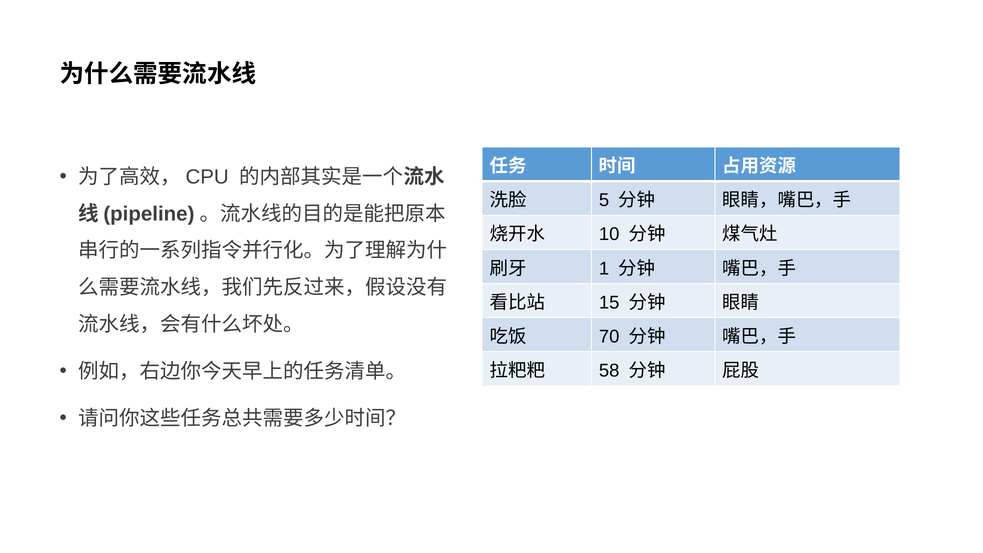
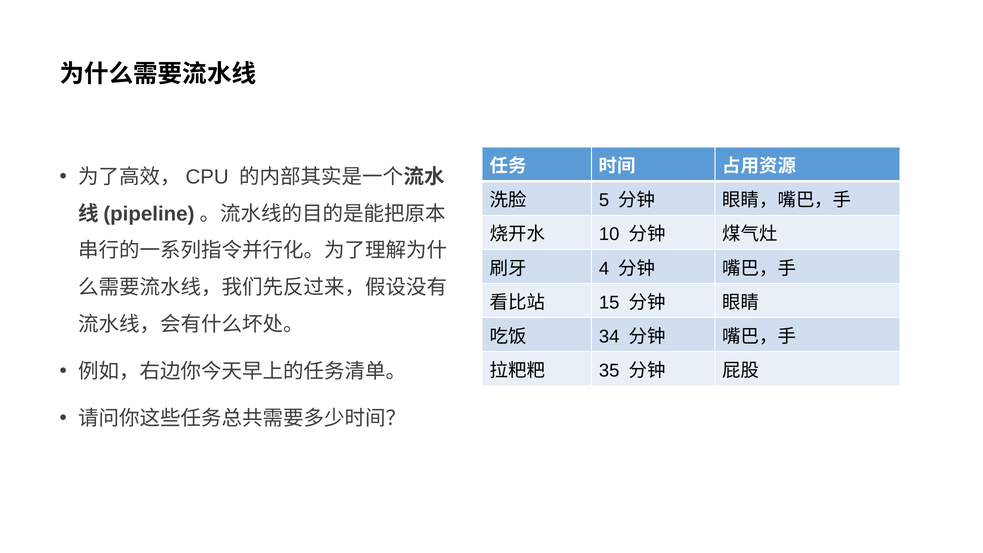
1: 1 -> 4 (604, 268)
70: 70 -> 34 (609, 337)
58: 58 -> 35 (609, 371)
